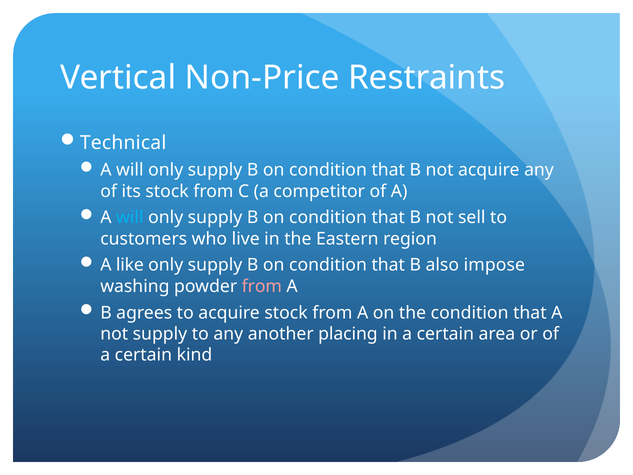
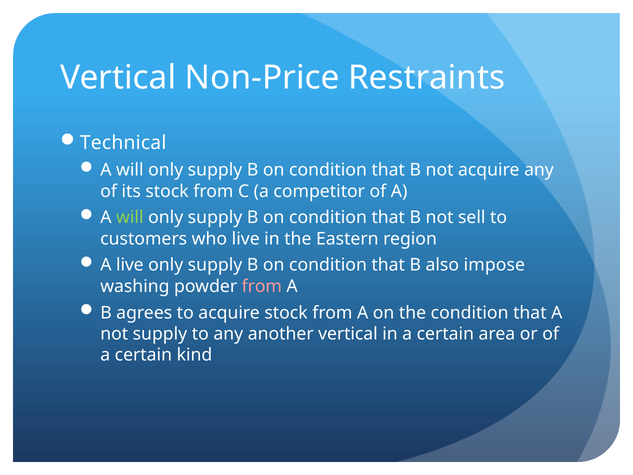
will colour: light blue -> light green (130, 218)
A like: like -> live (130, 265)
another placing: placing -> vertical (348, 334)
